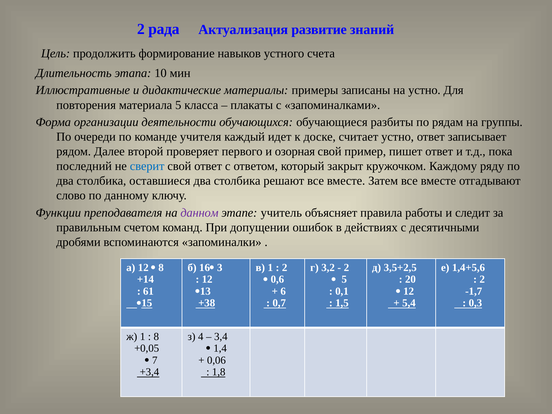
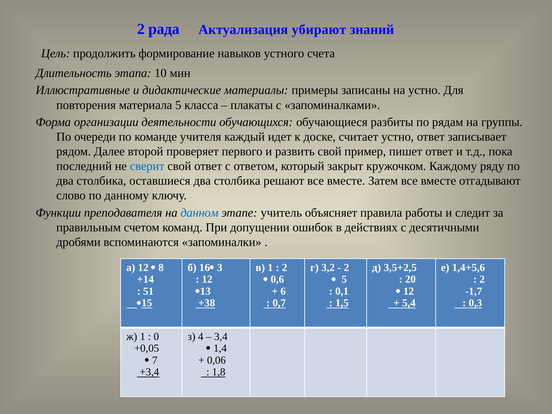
развитие: развитие -> убирают (319, 30)
озорная: озорная -> развить (295, 151)
данном colour: purple -> blue (199, 213)
61: 61 -> 51 (148, 291)
8: 8 -> 0 (156, 337)
